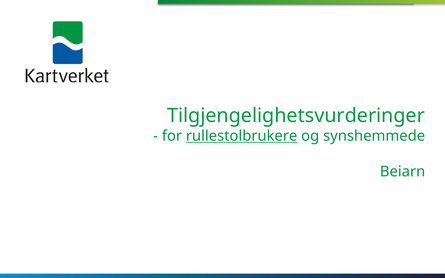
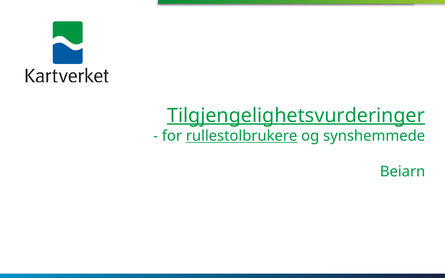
Tilgjengelighetsvurderinger underline: none -> present (296, 116)
